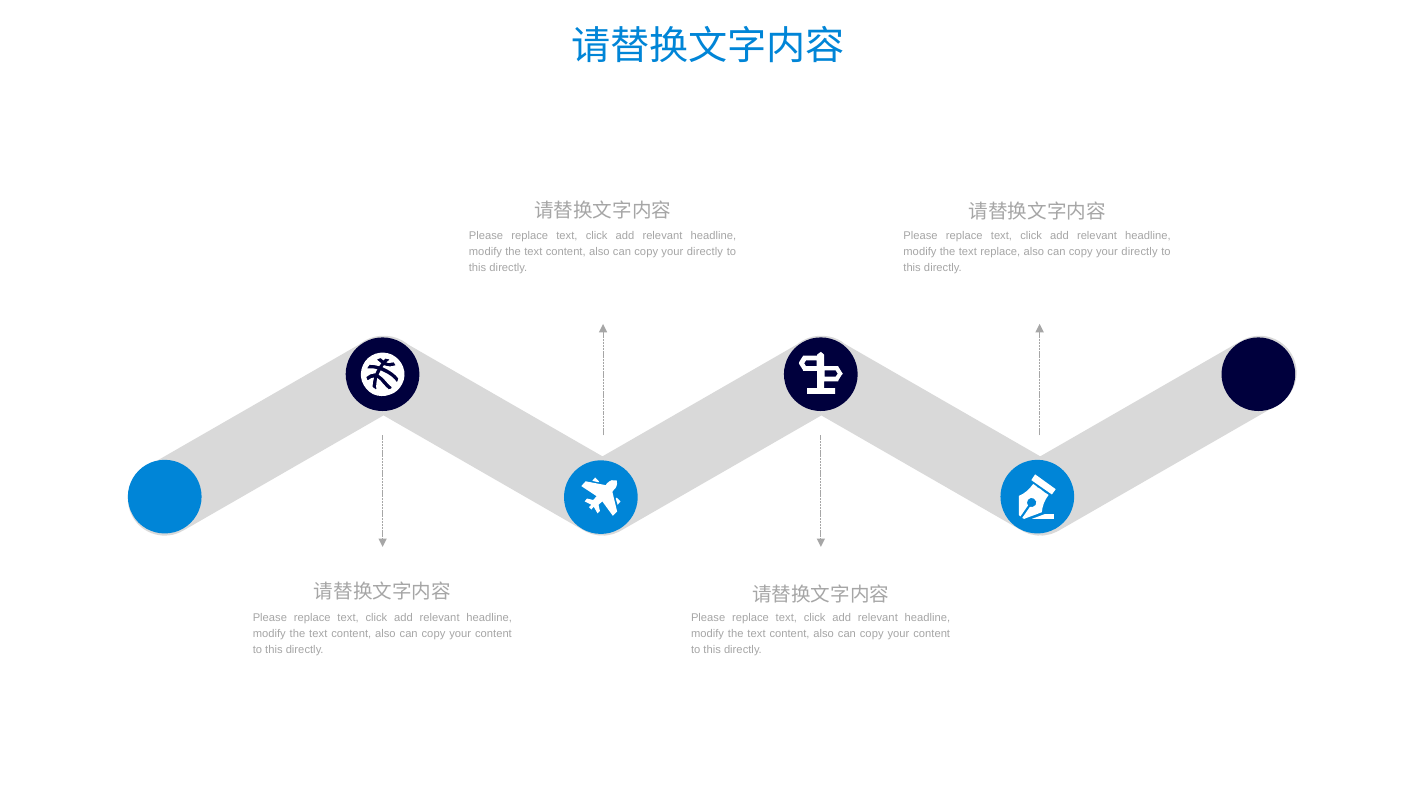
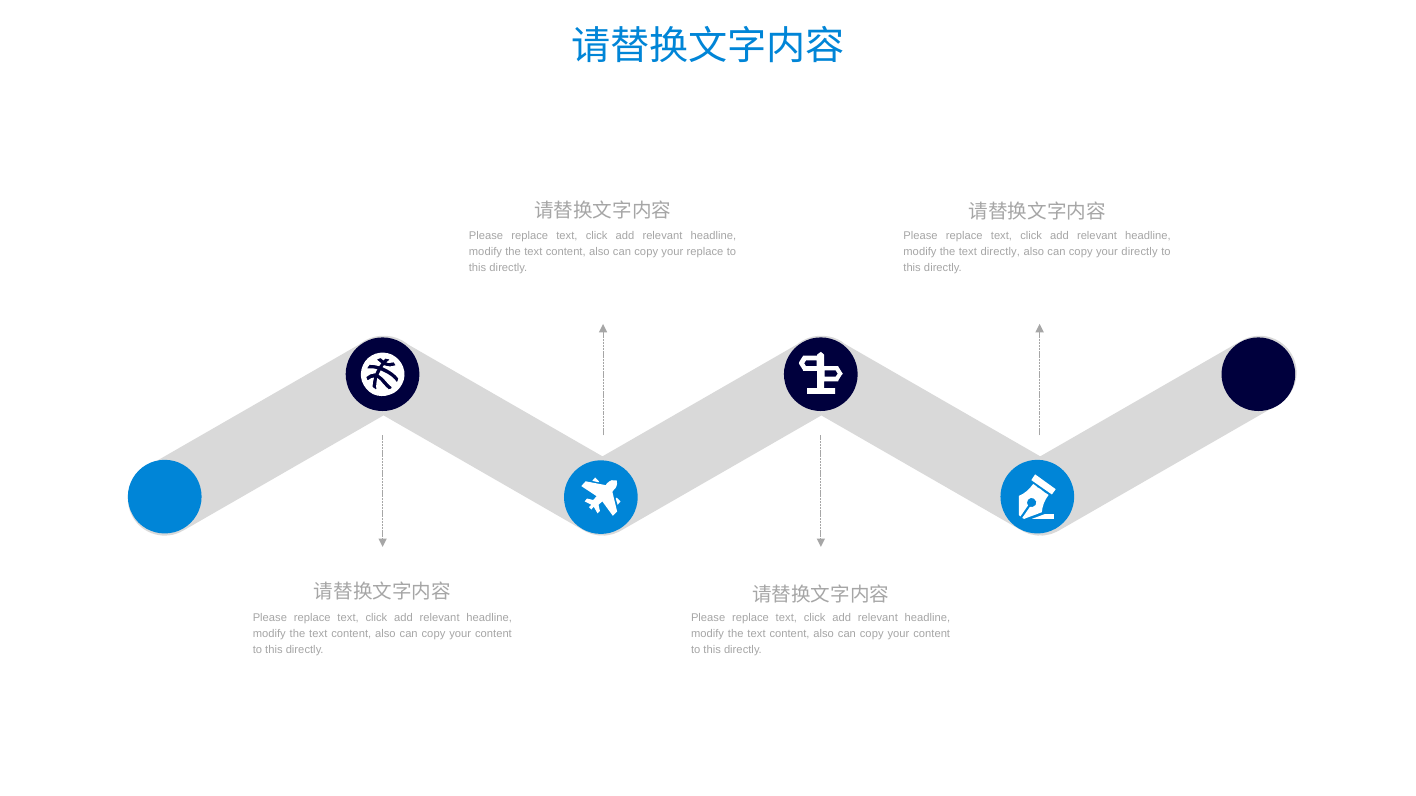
directly: directly -> replace (705, 252)
text replace: replace -> directly (1000, 252)
